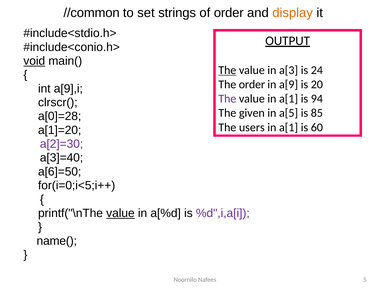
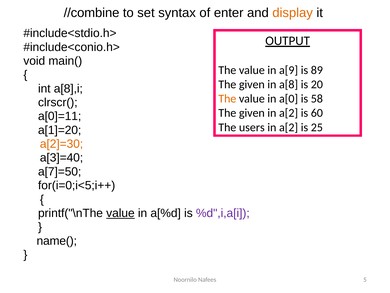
//common: //common -> //combine (92, 13)
strings: strings -> syntax (177, 13)
of order: order -> enter (229, 13)
void underline: present -> none (34, 61)
The underline: present -> none (227, 70)
a[3: a[3 -> a[9 (289, 70)
24: 24 -> 89 (317, 70)
order: order -> given (252, 84)
a[9: a[9 -> a[8 (289, 84)
a[9],i: a[9],i -> a[8],i (68, 88)
The colour: purple -> orange (227, 99)
value in a[1: a[1 -> a[0 (289, 99)
94: 94 -> 58 (317, 99)
a[5: a[5 -> a[2 (289, 113)
85: 85 -> 60 (317, 113)
a[0]=28: a[0]=28 -> a[0]=11 (60, 116)
a[1: a[1 -> a[2 (289, 127)
60: 60 -> 25 (317, 127)
a[2]=30 colour: purple -> orange (62, 144)
a[6]=50: a[6]=50 -> a[7]=50 (60, 171)
